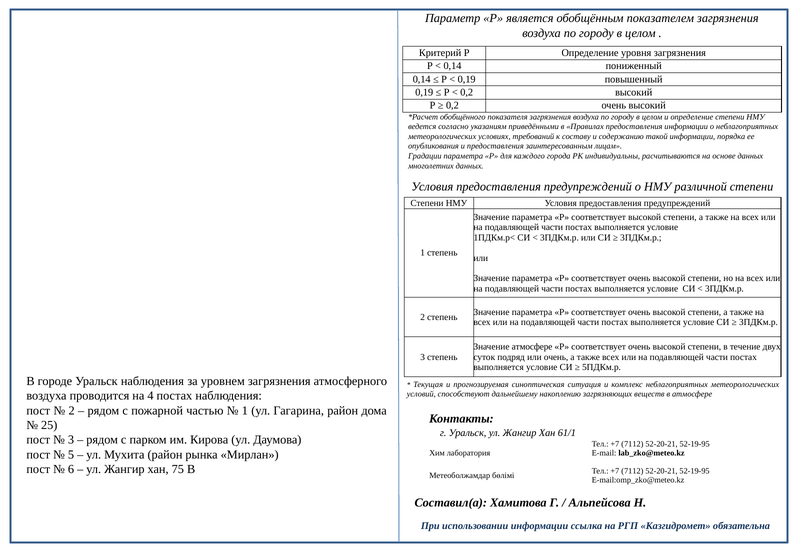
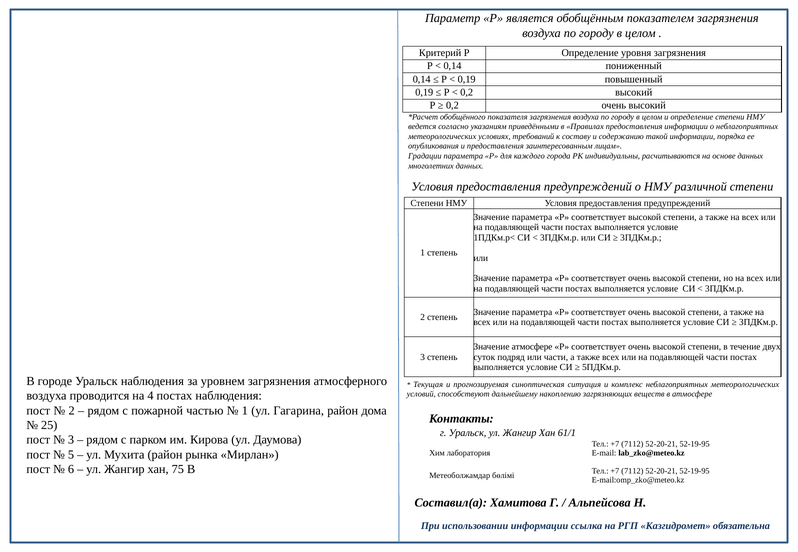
или очень: очень -> части (556, 357)
